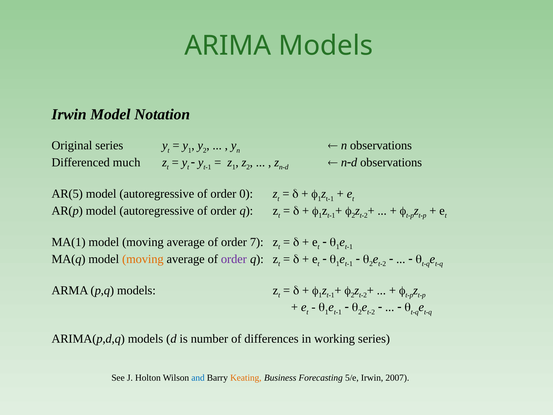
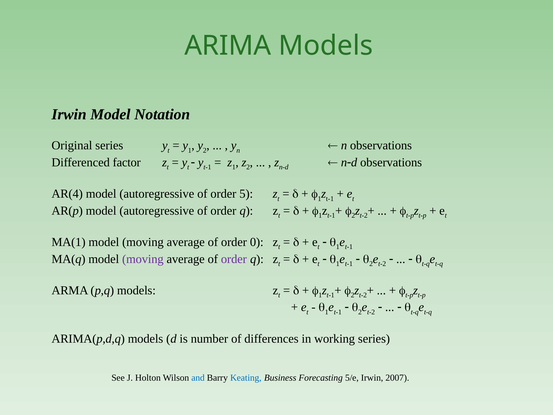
much: much -> factor (127, 162)
AR(5: AR(5 -> AR(4 (67, 194)
0: 0 -> 5 (246, 194)
7: 7 -> 0 (257, 242)
moving colour: orange -> purple (143, 259)
Keating colour: orange -> blue (246, 378)
